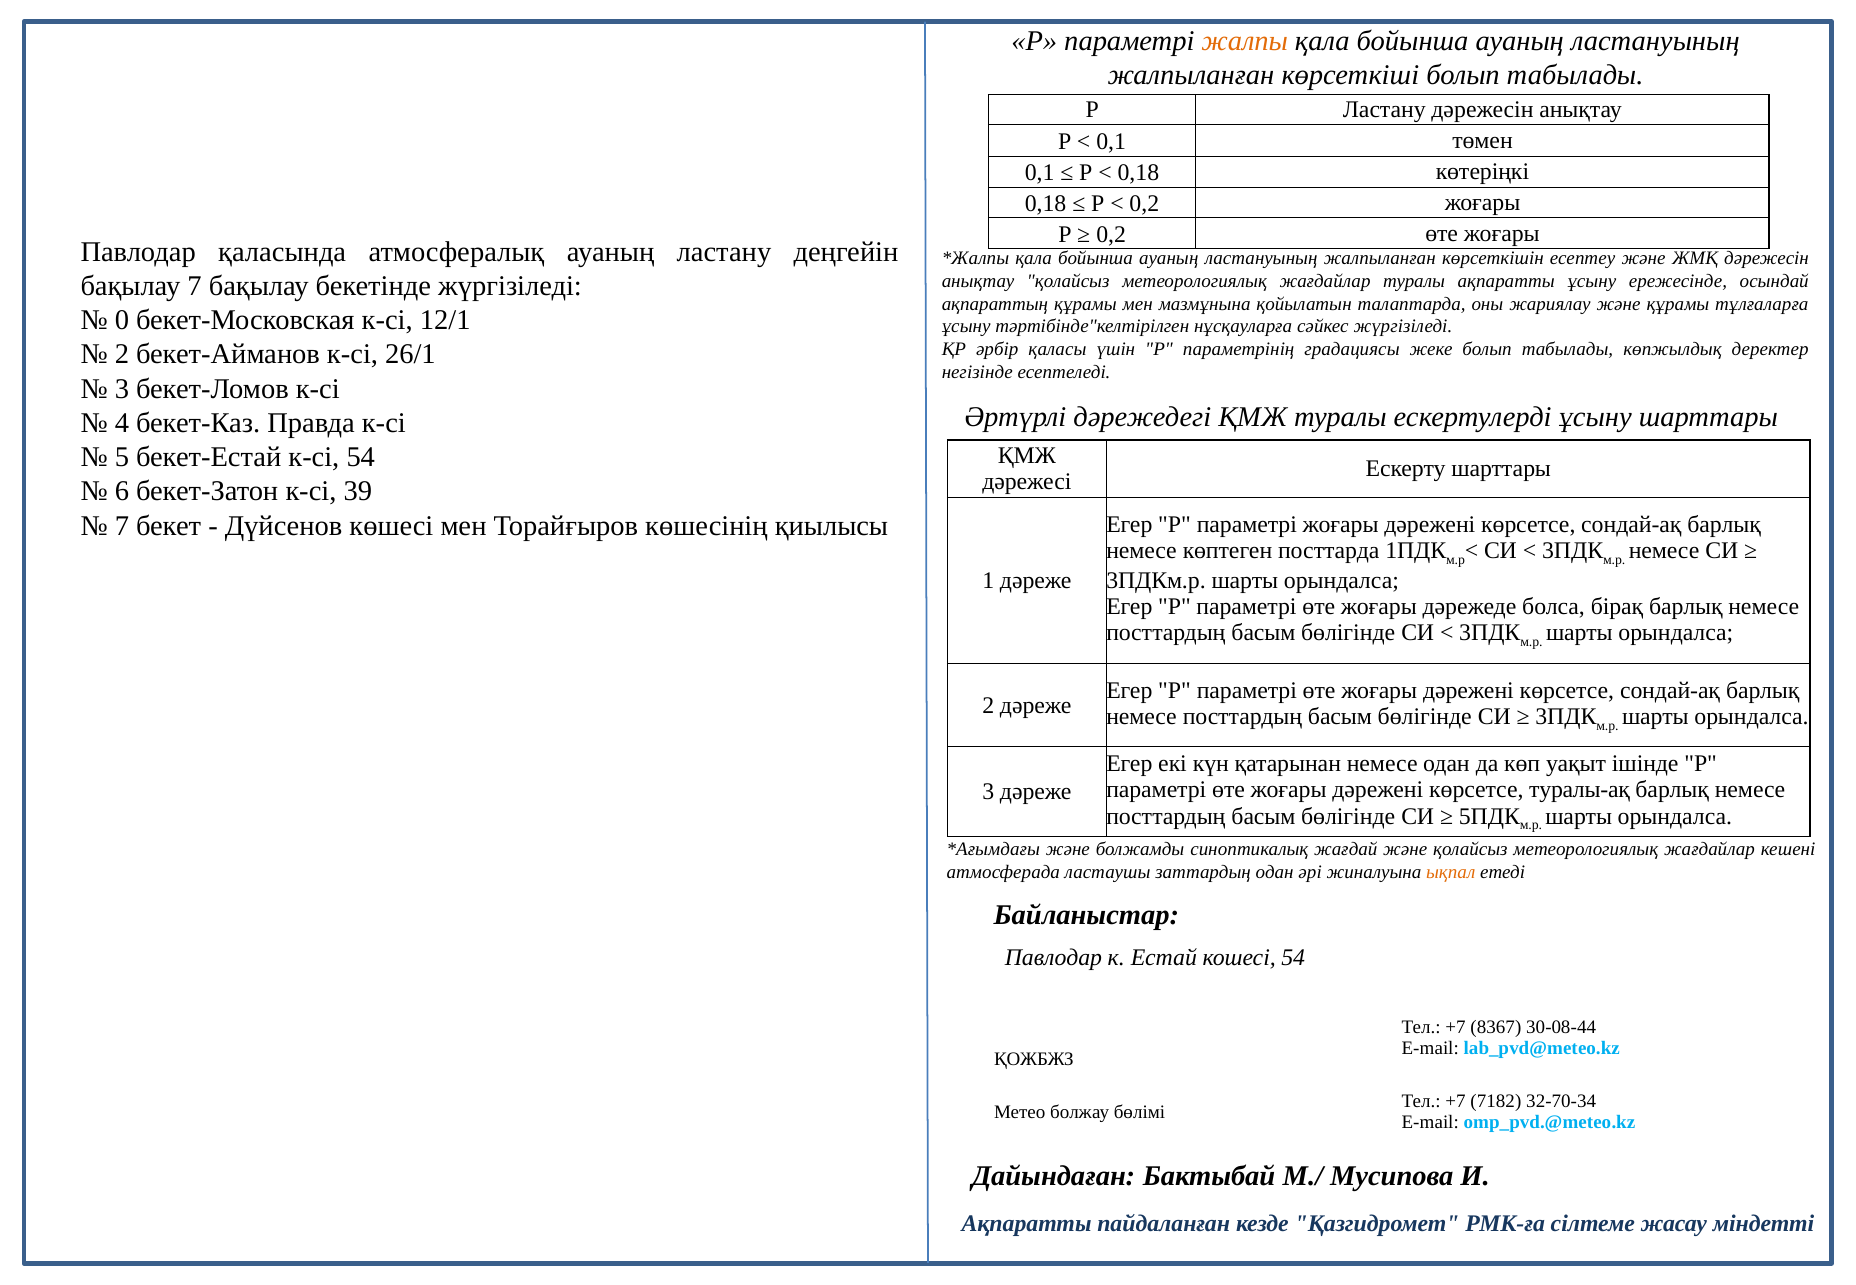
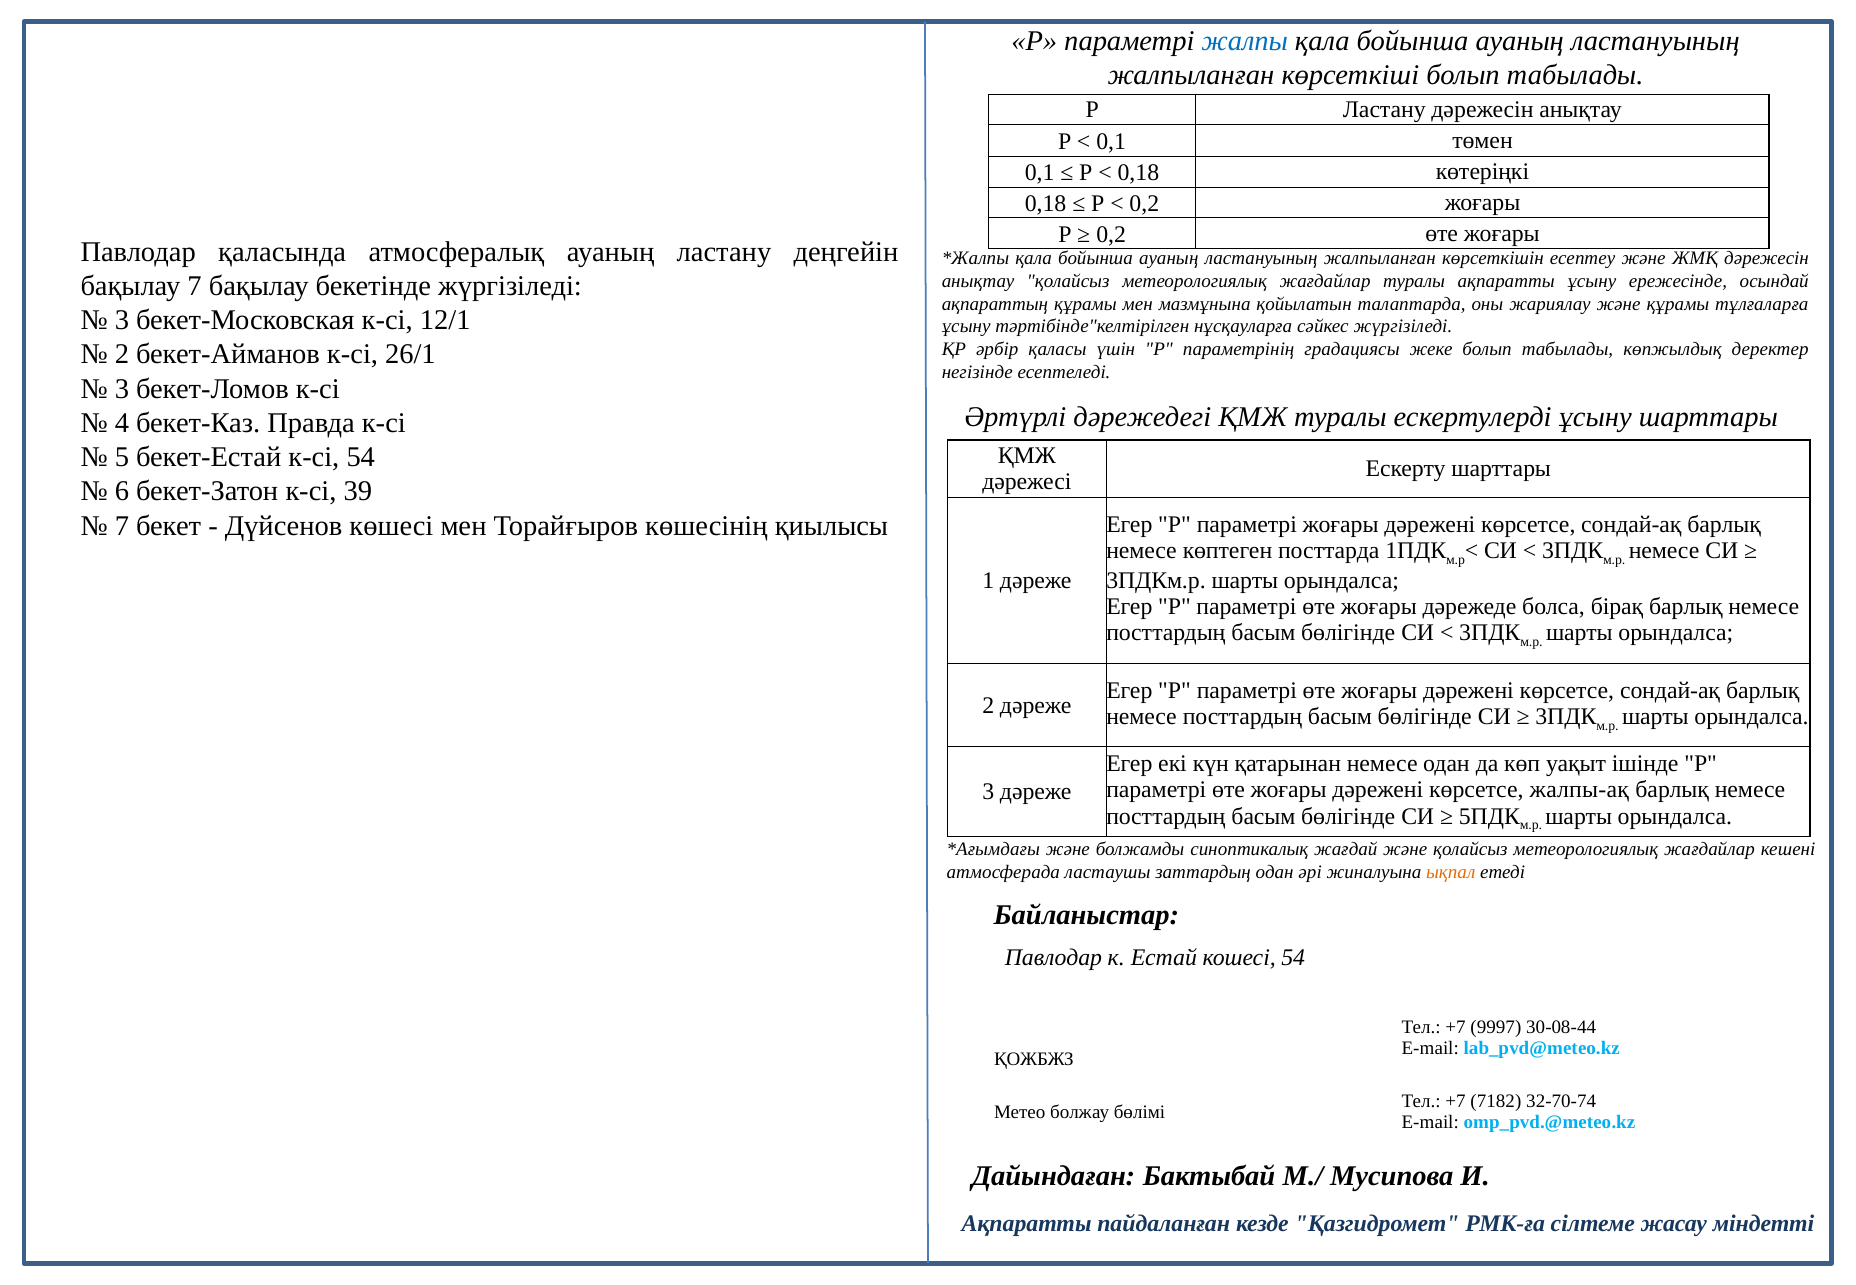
жалпы colour: orange -> blue (1245, 41)
0: 0 -> 3 (122, 320)
туралы-ақ: туралы-ақ -> жалпы-ақ (1579, 790)
8367: 8367 -> 9997 (1496, 1027)
32-70-34: 32-70-34 -> 32-70-74 (1561, 1101)
